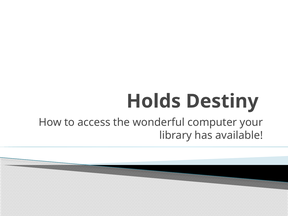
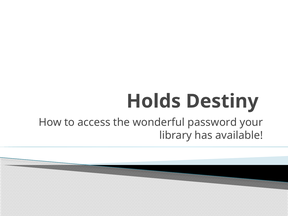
computer: computer -> password (212, 122)
